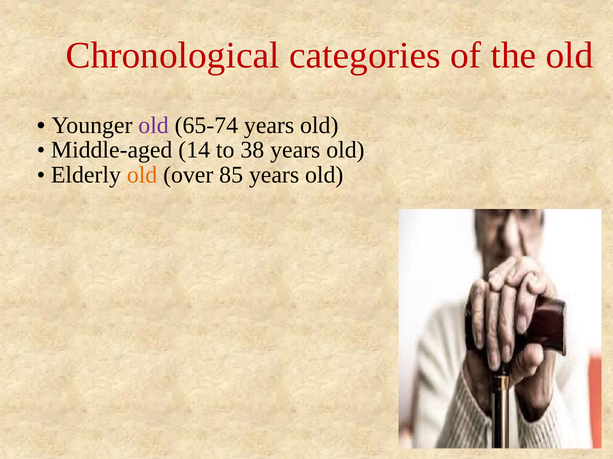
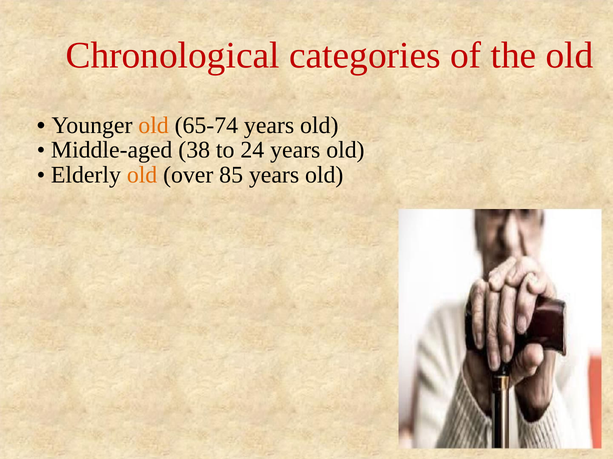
old colour: purple -> orange (154, 126)
14: 14 -> 38 (194, 150)
38: 38 -> 24 (252, 150)
